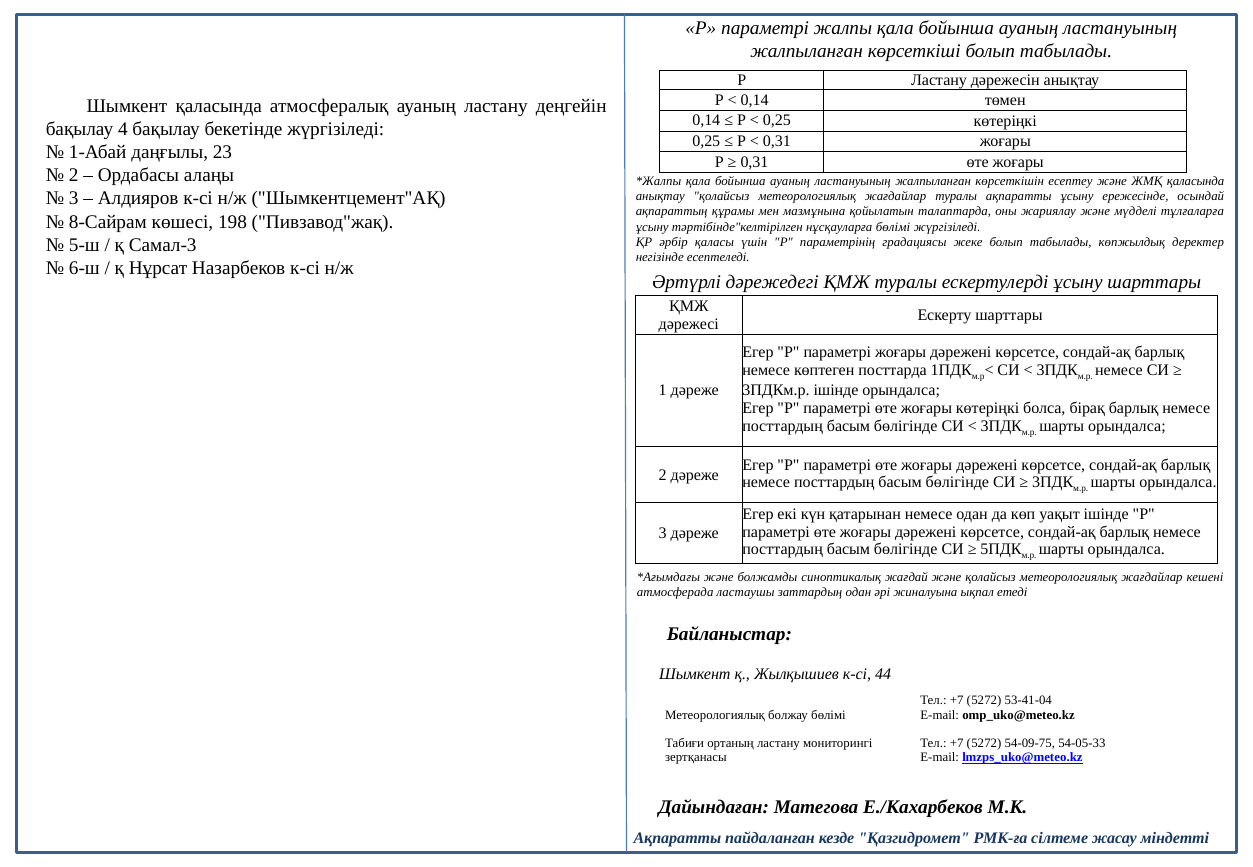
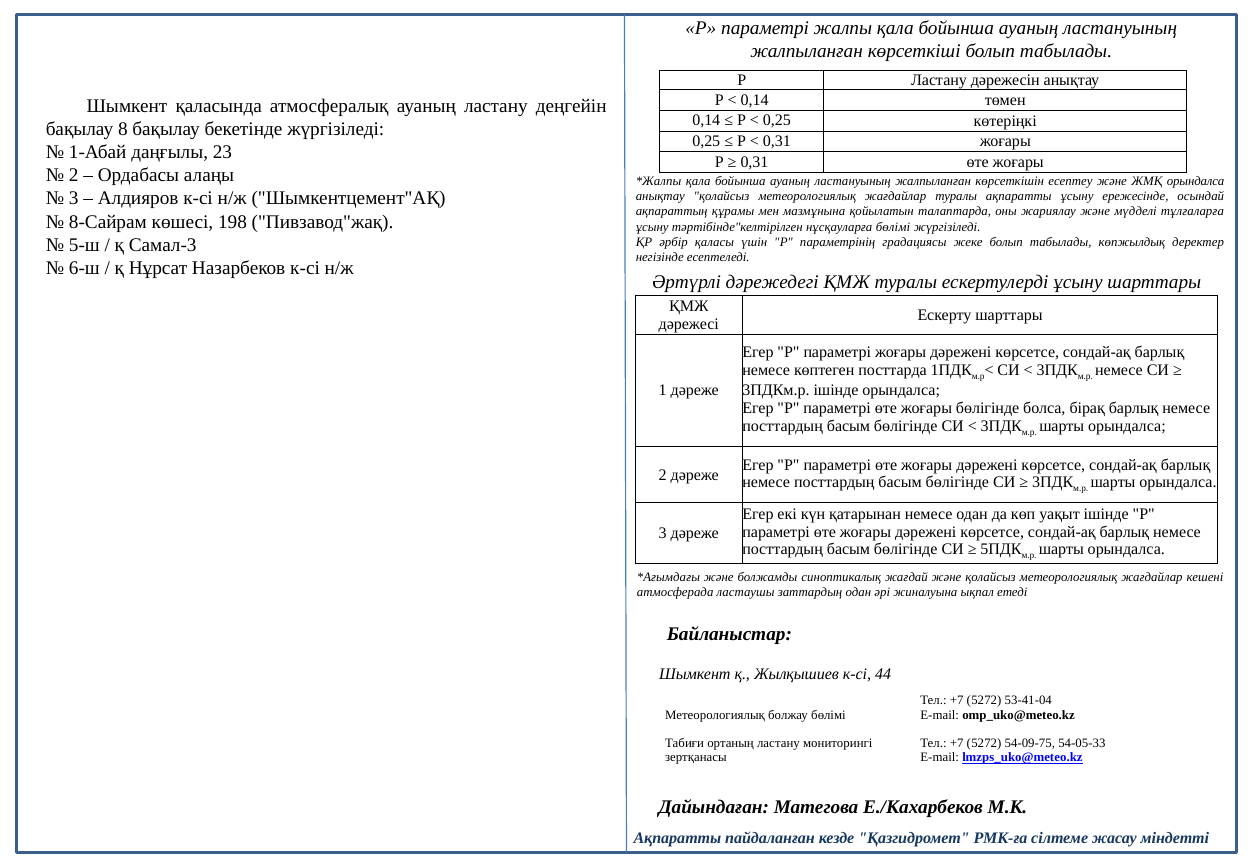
4: 4 -> 8 (123, 129)
ЖМҚ қаласында: қаласында -> орындалса (1196, 181)
жоғары көтеріңкі: көтеріңкі -> бөлігінде (988, 409)
